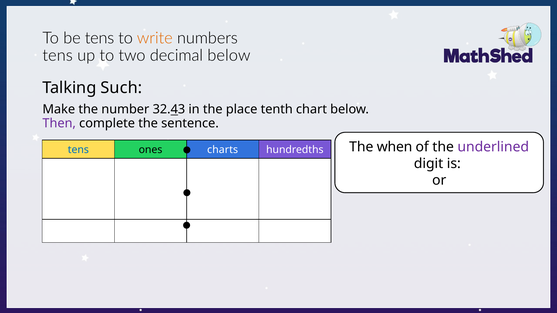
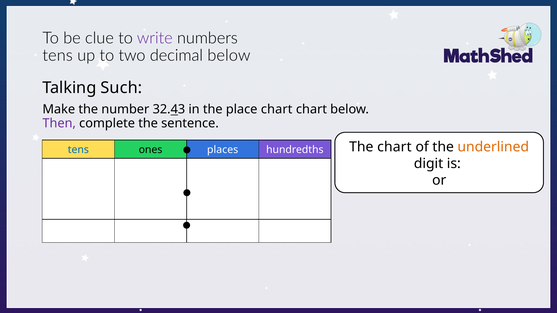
be tens: tens -> clue (99, 38)
write colour: orange -> purple (155, 38)
place tenth: tenth -> chart (277, 109)
charts: charts -> places (223, 150)
The when: when -> chart (394, 147)
underlined colour: purple -> orange (493, 147)
